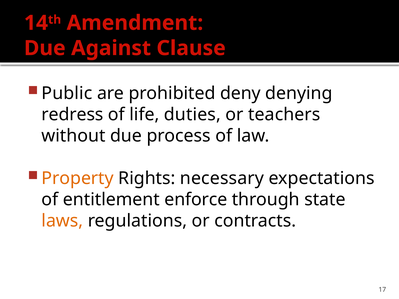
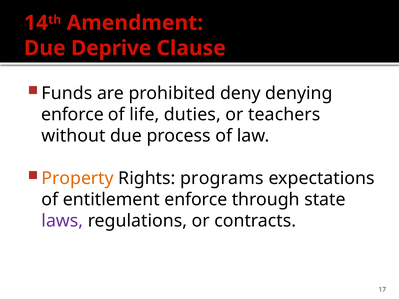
Against: Against -> Deprive (111, 48)
Public: Public -> Funds (67, 93)
redress: redress -> enforce (72, 115)
necessary: necessary -> programs (222, 178)
laws colour: orange -> purple (62, 221)
